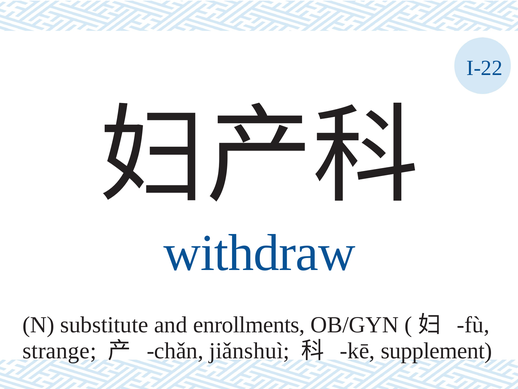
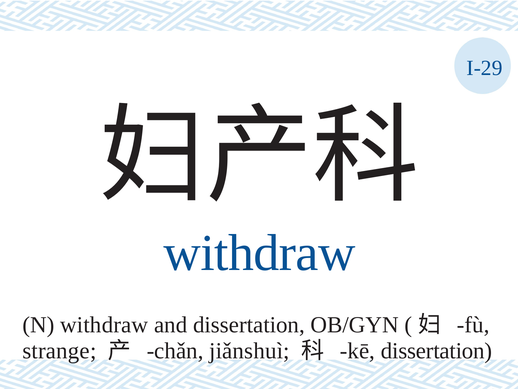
I-22: I-22 -> I-29 (485, 68)
N substitute: substitute -> withdraw (104, 324)
and enrollments: enrollments -> dissertation (249, 324)
kē supplement: supplement -> dissertation (437, 350)
